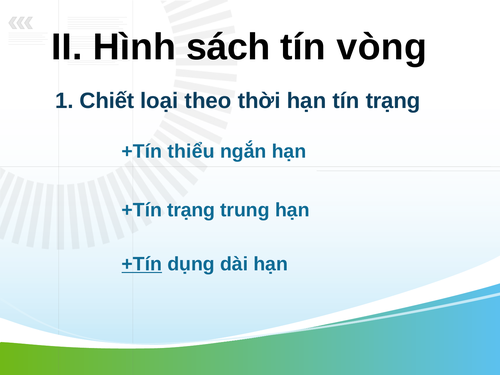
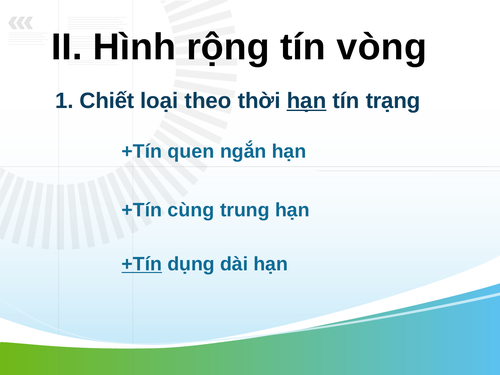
sách: sách -> rộng (228, 47)
hạn underline: none -> present (307, 101)
thiểu: thiểu -> quen (191, 152)
+Tín trạng: trạng -> cùng (191, 210)
